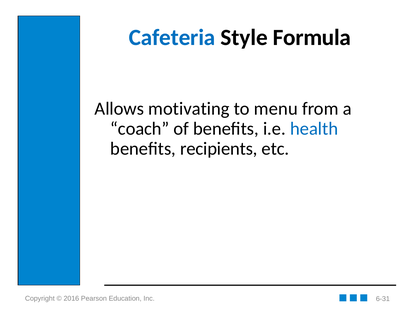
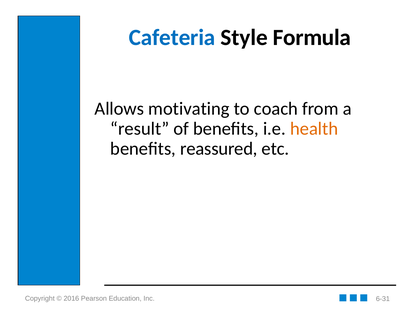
menu: menu -> coach (276, 108)
coach: coach -> result (140, 129)
health colour: blue -> orange (314, 129)
recipients: recipients -> reassured (219, 149)
